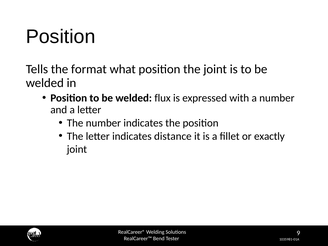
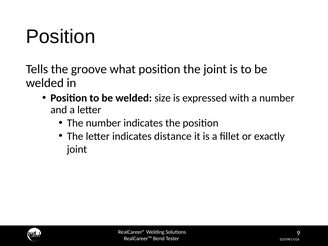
format: format -> groove (89, 69)
flux: flux -> size (163, 98)
